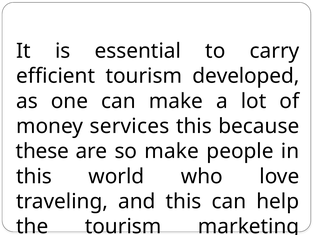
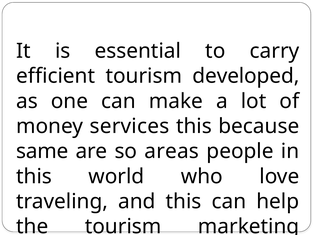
these: these -> same (42, 151)
so make: make -> areas (172, 151)
